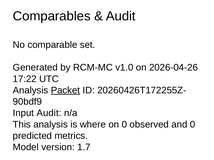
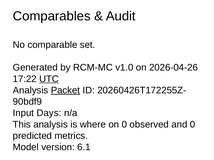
UTC underline: none -> present (49, 79)
Input Audit: Audit -> Days (49, 113)
1.7: 1.7 -> 6.1 (84, 148)
